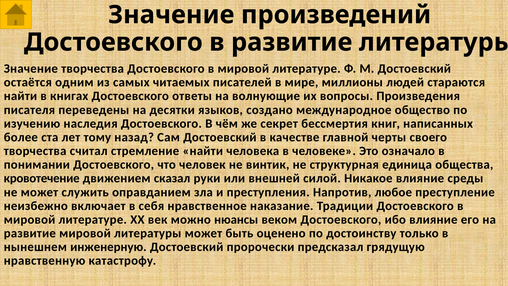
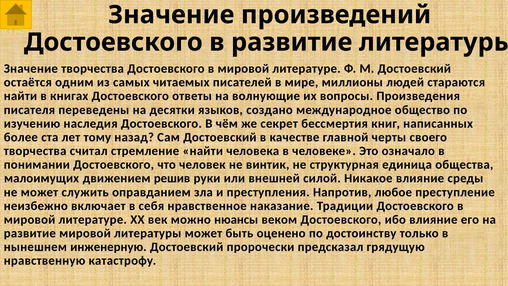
кровотечение: кровотечение -> малоимущих (42, 178)
сказал: сказал -> решив (172, 178)
